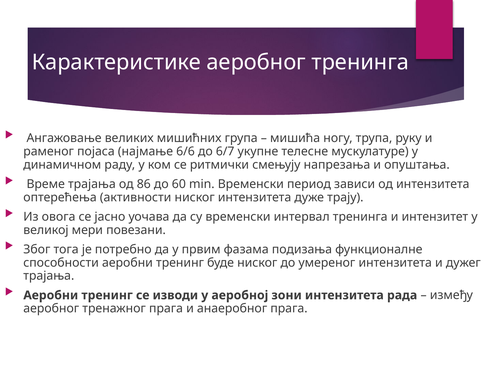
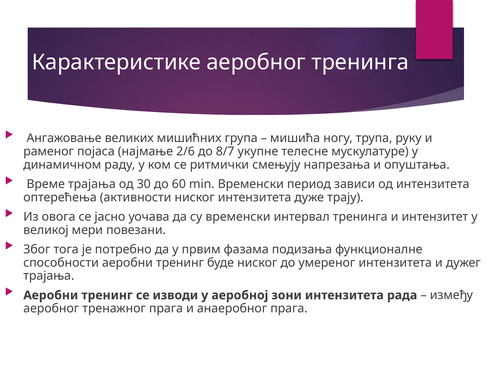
6/6: 6/6 -> 2/6 (185, 152)
6/7: 6/7 -> 8/7 (225, 152)
86: 86 -> 30 (144, 184)
